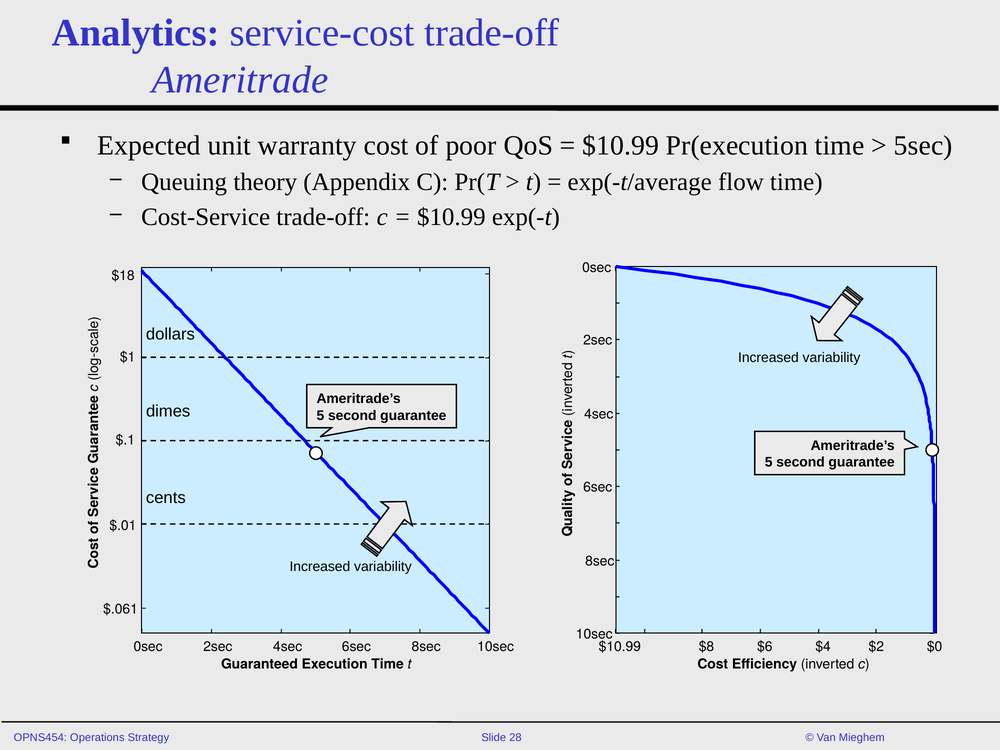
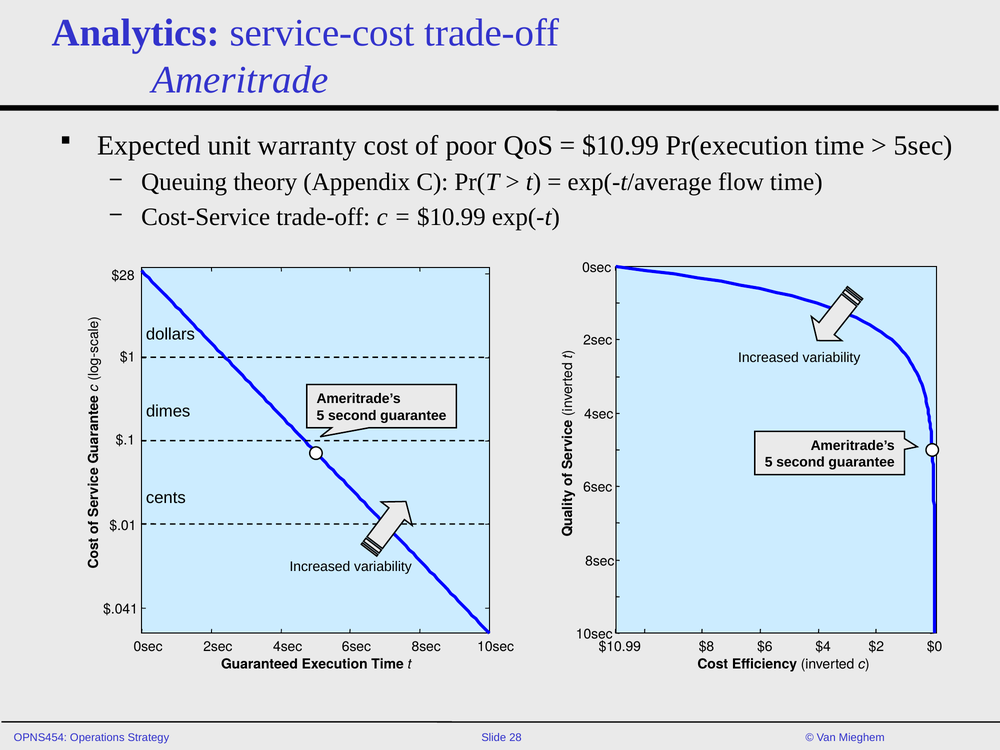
$18: $18 -> $28 (123, 276)
$.061: $.061 -> $.041 (121, 609)
